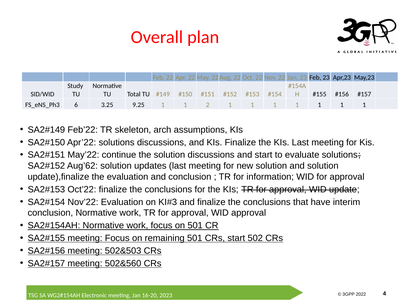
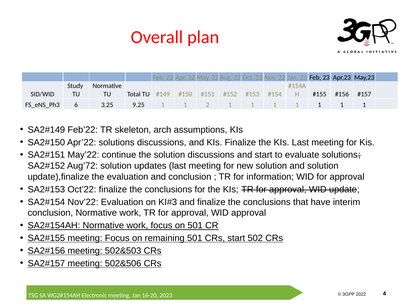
Aug’62: Aug’62 -> Aug’72 (82, 166)
502&560: 502&560 -> 502&506 (123, 264)
